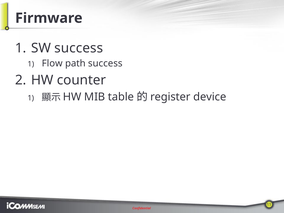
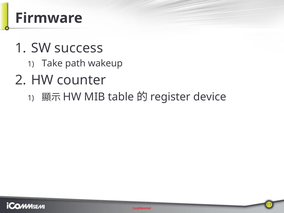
Flow: Flow -> Take (52, 63)
path success: success -> wakeup (105, 63)
